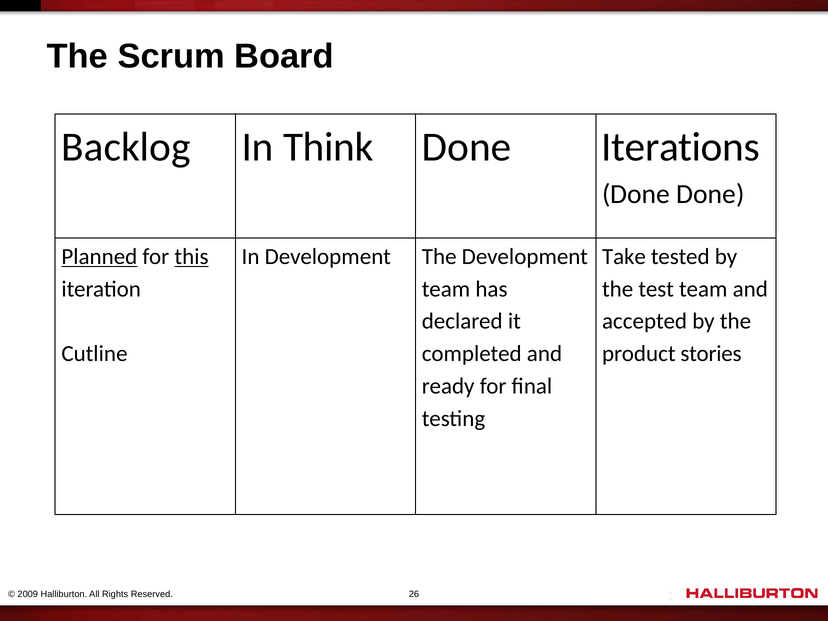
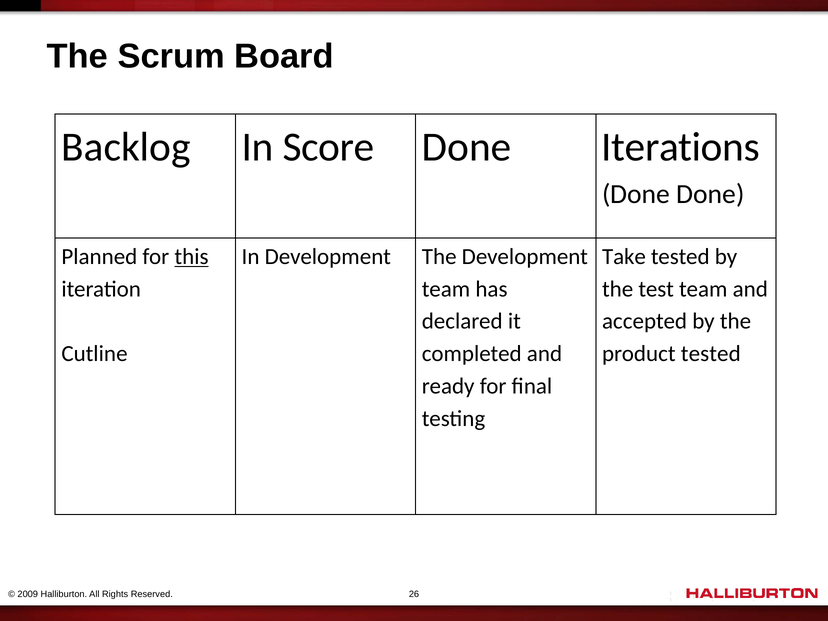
Think: Think -> Score (328, 147)
Planned underline: present -> none (99, 257)
product stories: stories -> tested (711, 354)
